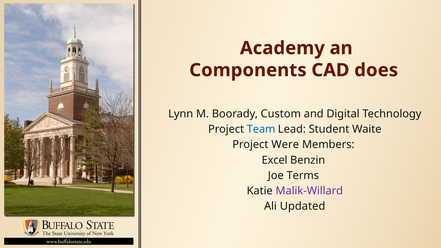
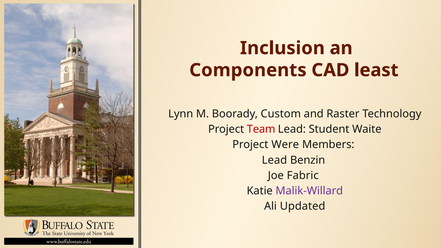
Academy: Academy -> Inclusion (282, 48)
does: does -> least (376, 70)
Digital: Digital -> Raster (343, 114)
Team colour: blue -> red (261, 129)
Excel: Excel -> Lead (274, 160)
Terms: Terms -> Fabric (303, 175)
